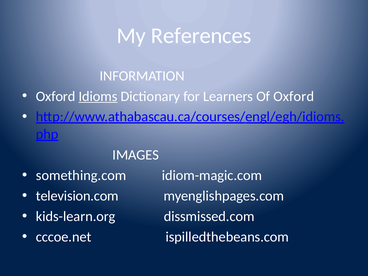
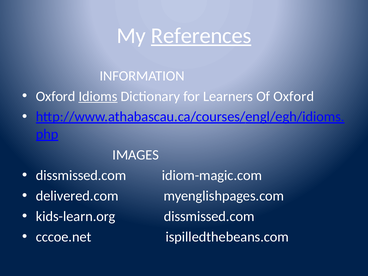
References underline: none -> present (201, 36)
something.com: something.com -> dissmissed.com (81, 175)
television.com: television.com -> delivered.com (77, 196)
